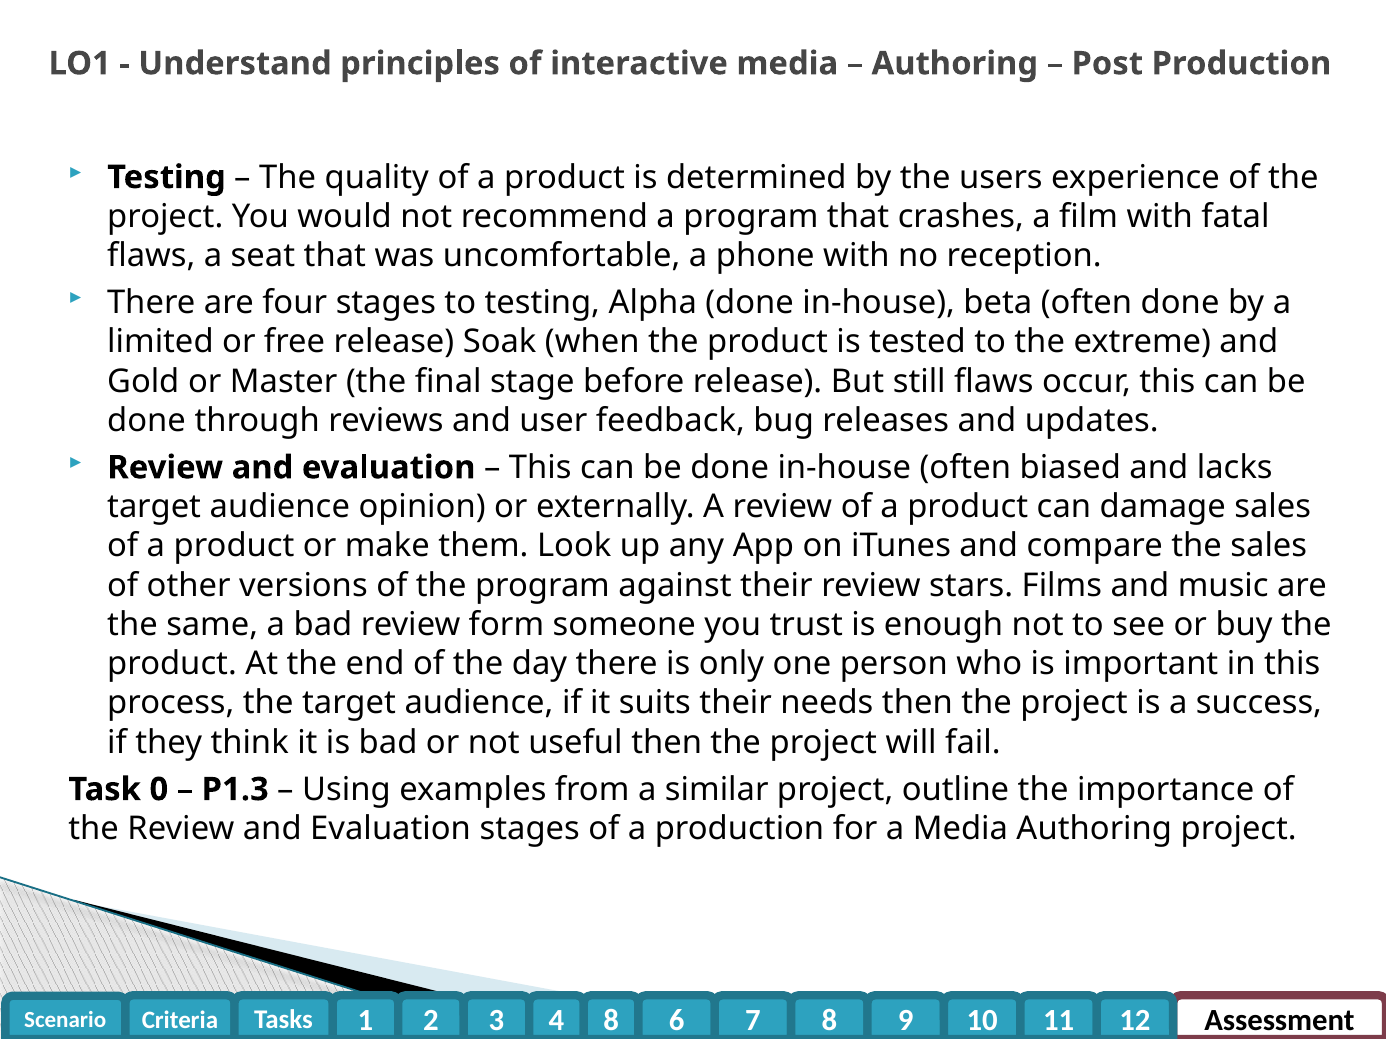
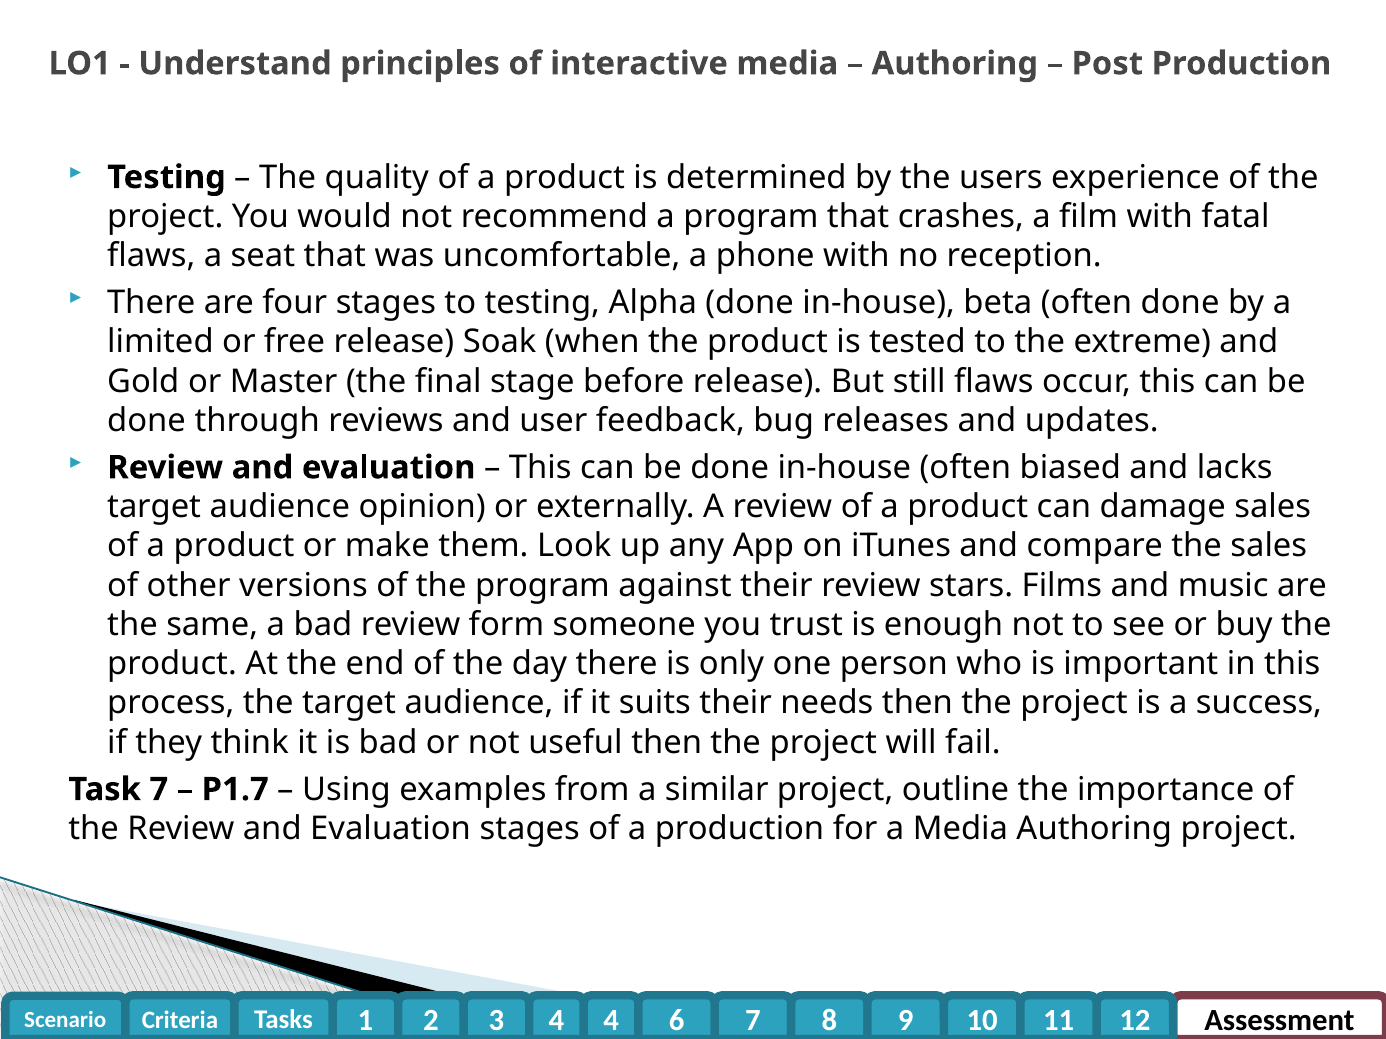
Task 0: 0 -> 7 (159, 790)
P1.3: P1.3 -> P1.7 (235, 790)
8: 8 -> 4 (611, 1021)
